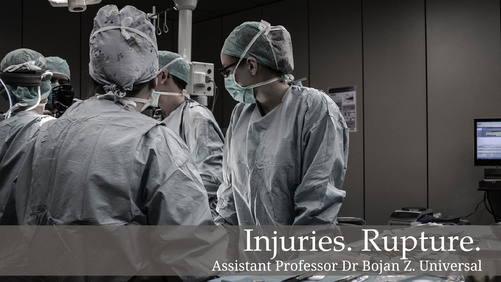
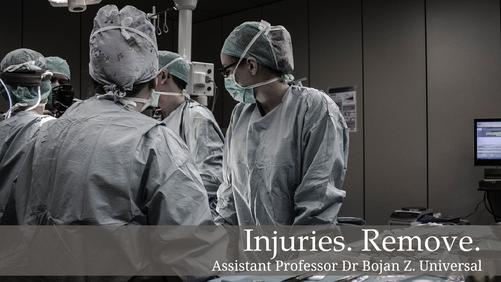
Rupture: Rupture -> Remove (421, 241)
